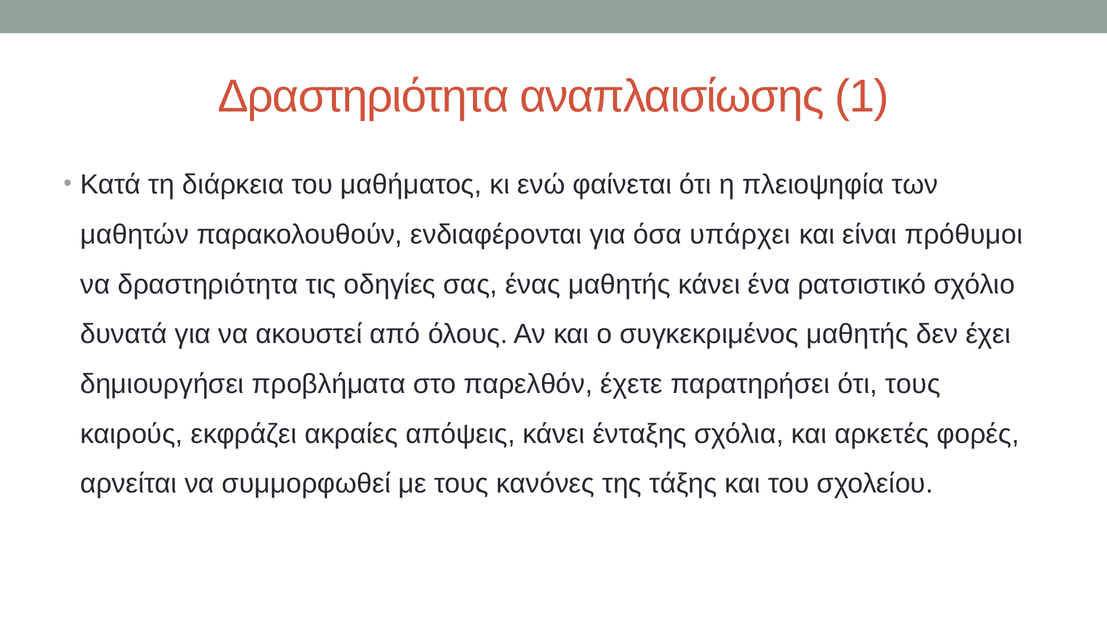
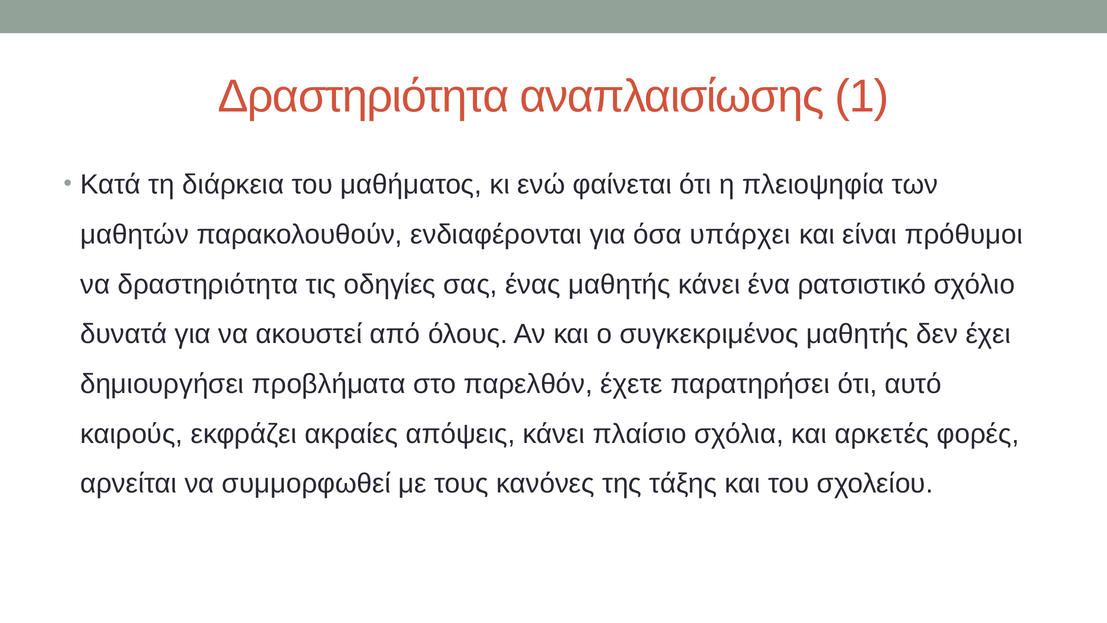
ότι τους: τους -> αυτό (913, 384)
ένταξης: ένταξης -> πλαίσιο (640, 434)
